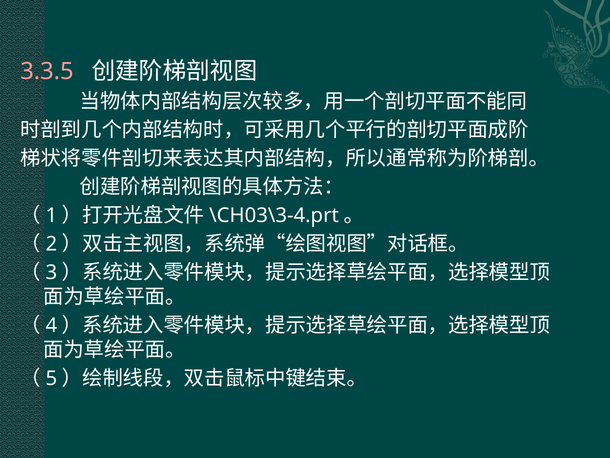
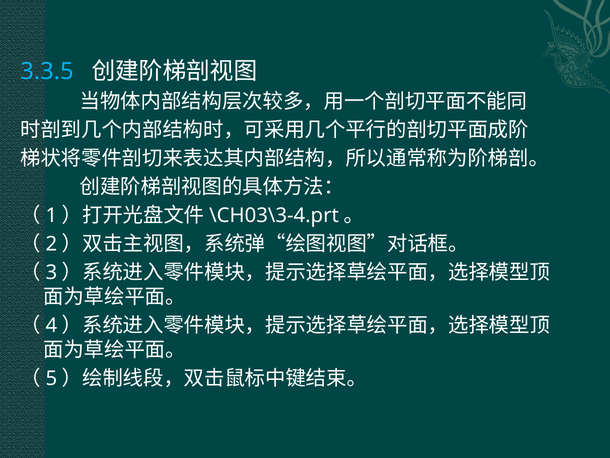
3.3.5 colour: pink -> light blue (47, 71)
